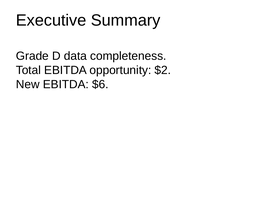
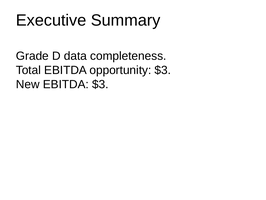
opportunity $2: $2 -> $3 (163, 70)
EBITDA $6: $6 -> $3 (100, 84)
